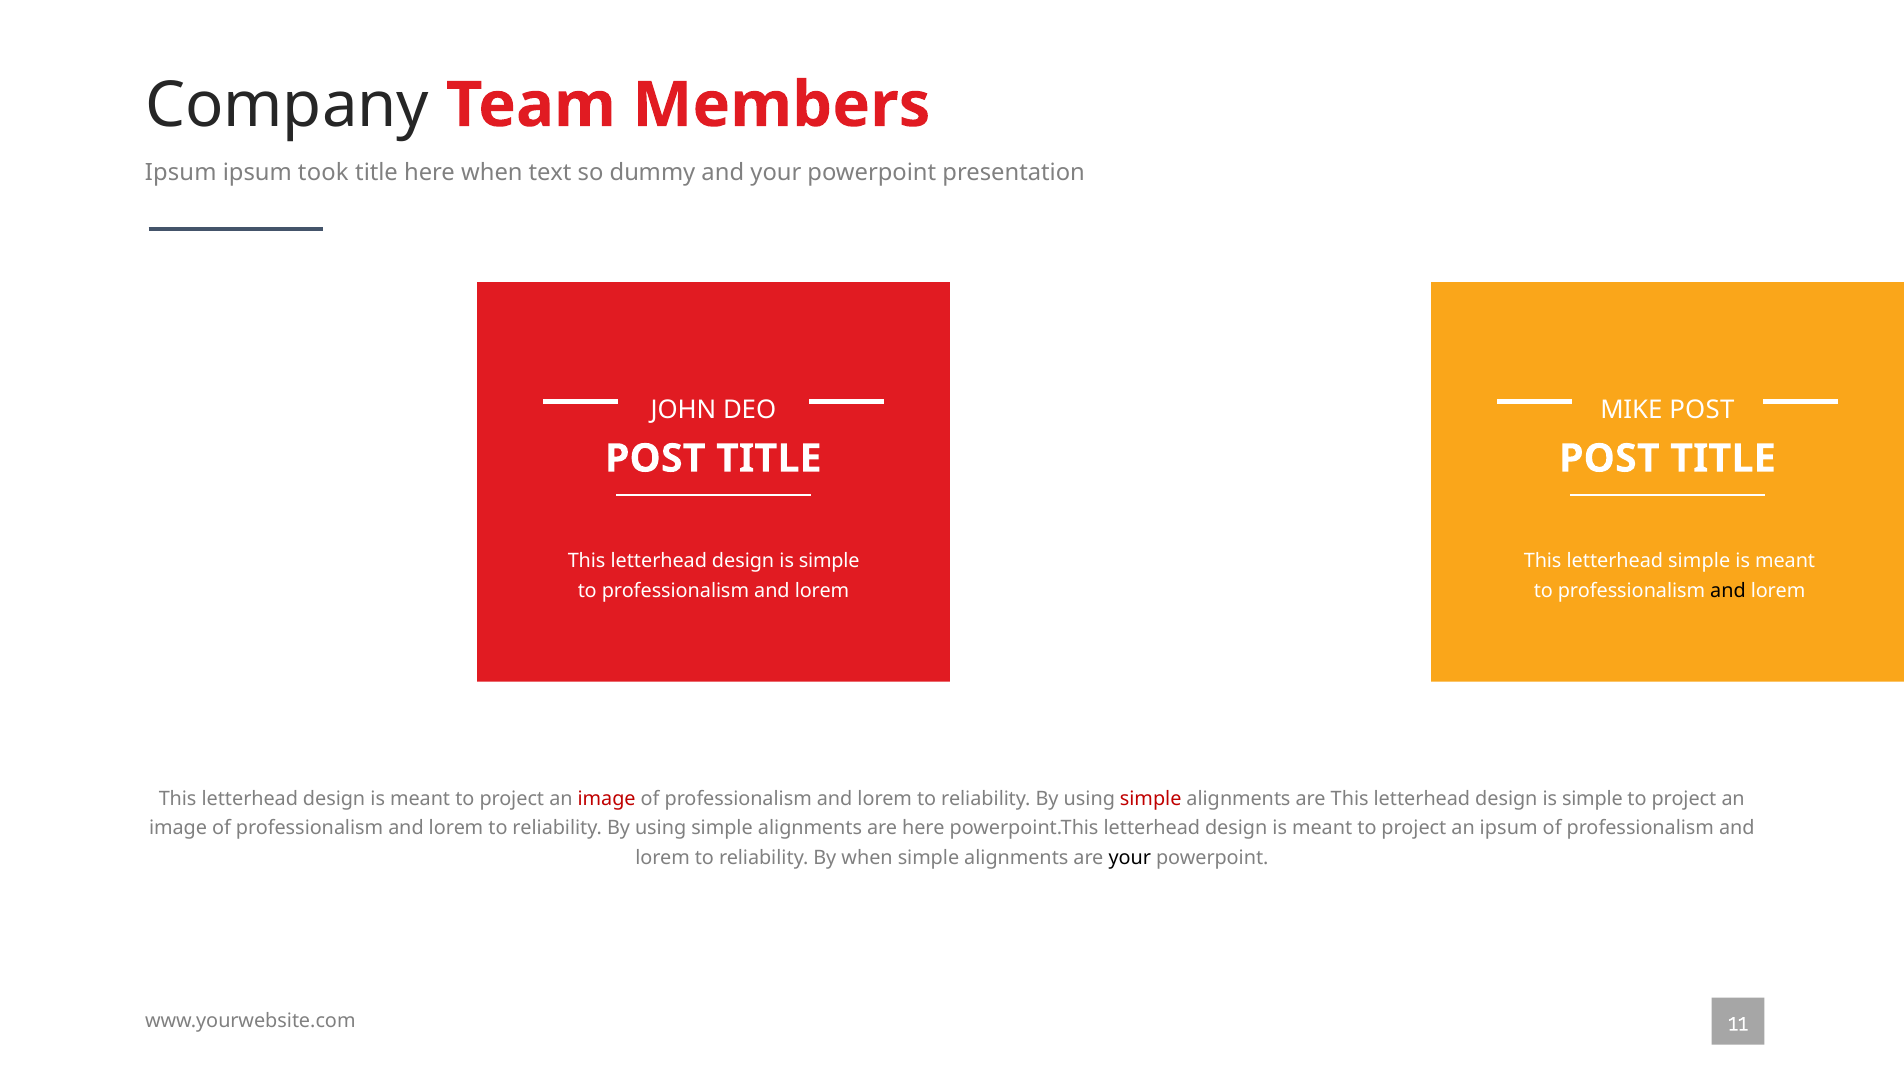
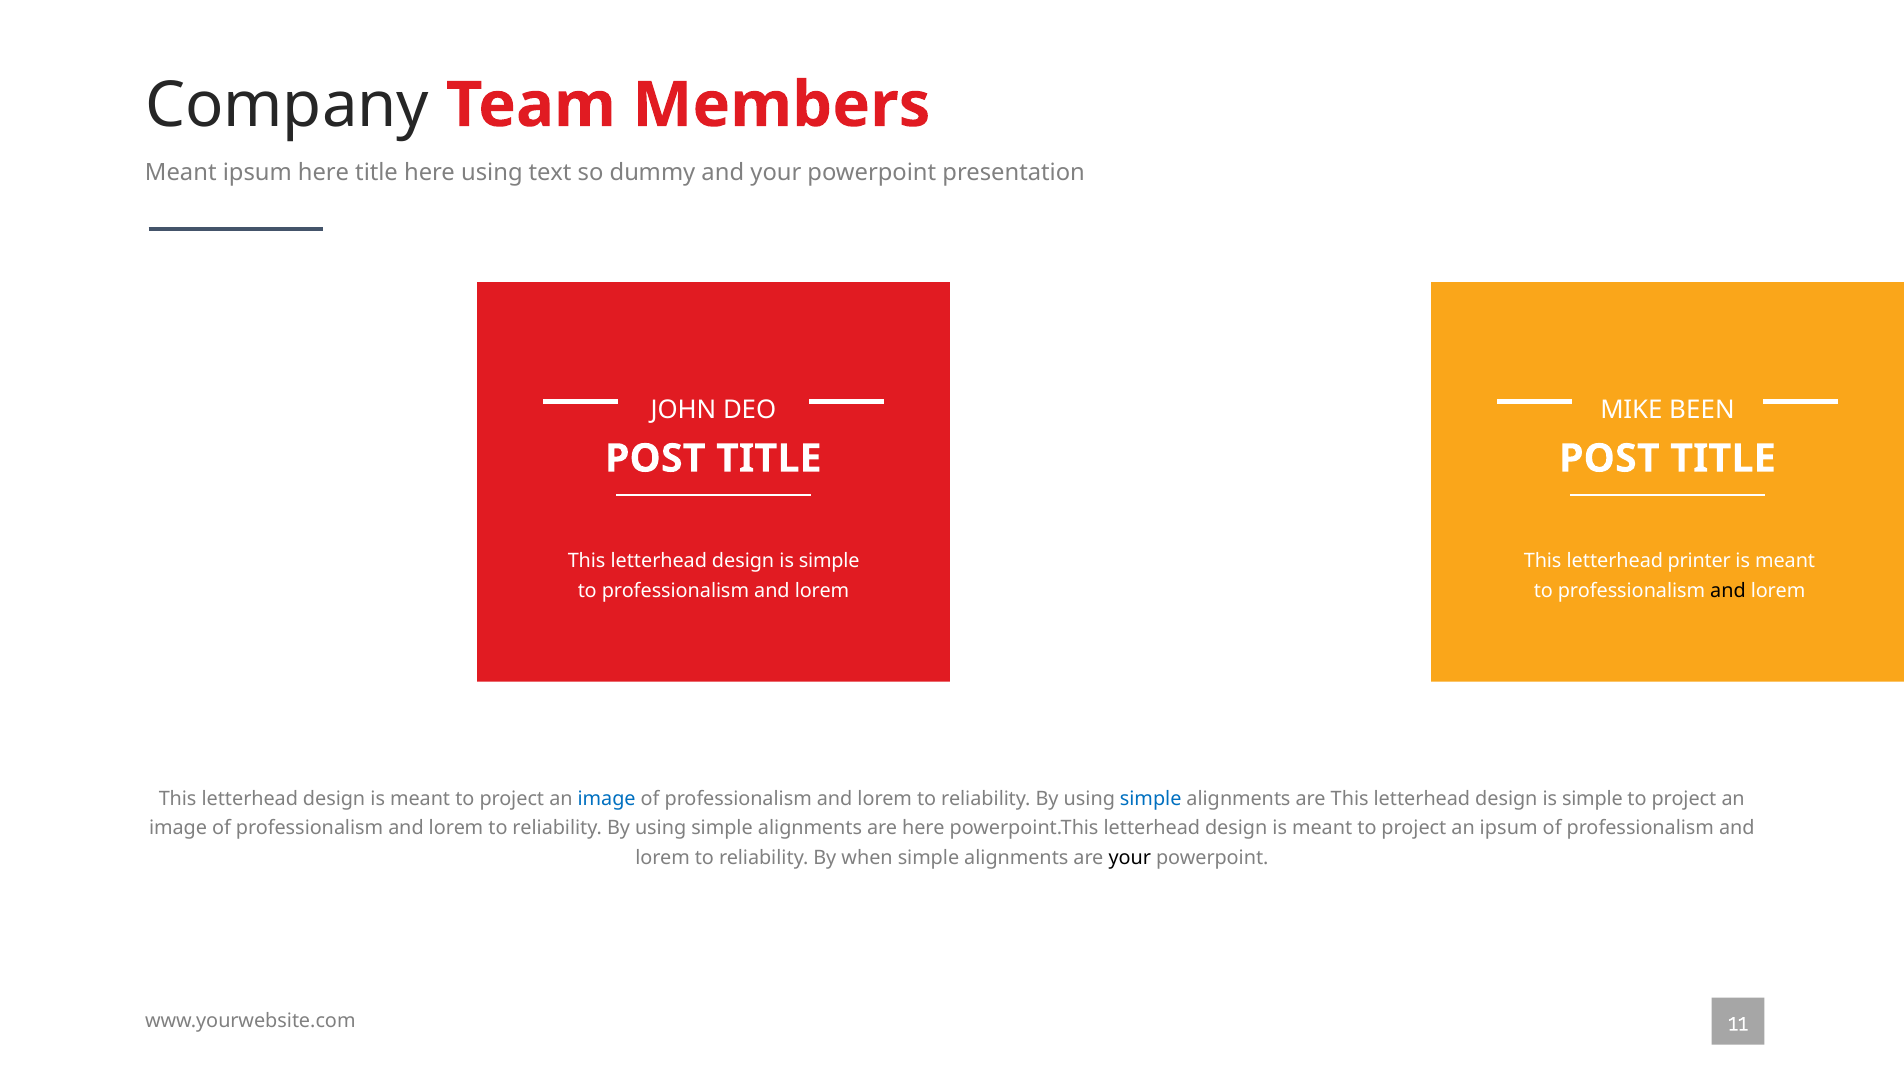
Ipsum: Ipsum -> Meant (181, 172)
ipsum took: took -> here (323, 172)
here when: when -> using (492, 172)
MIKE POST: POST -> BEEN (1702, 410)
letterhead simple: simple -> printer (1699, 561)
image colour: red -> blue (607, 799)
simple colour: red -> blue (1151, 799)
